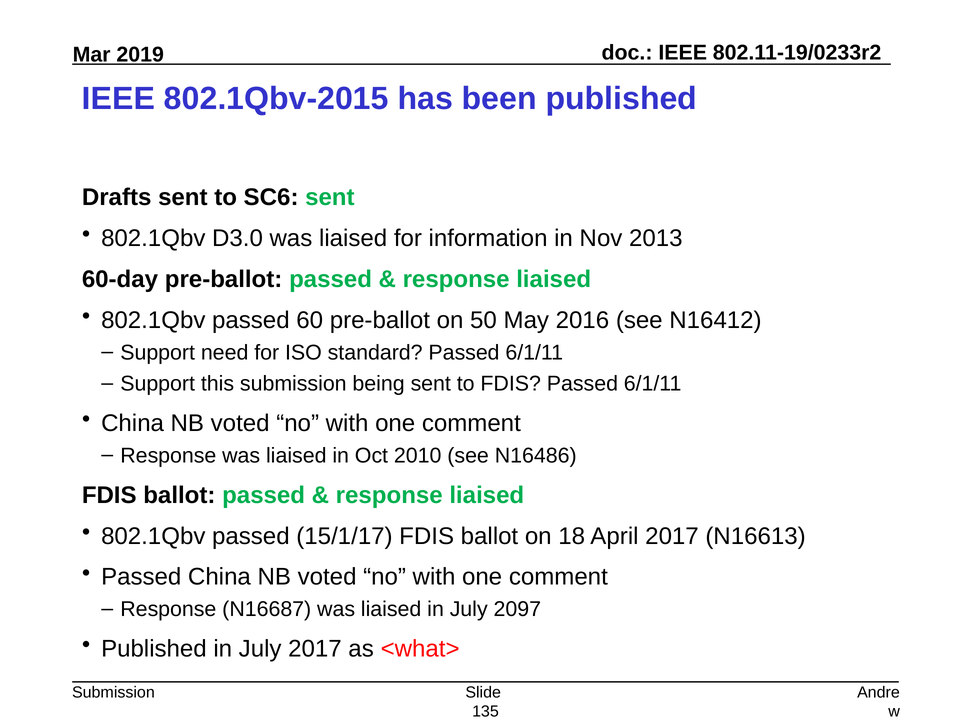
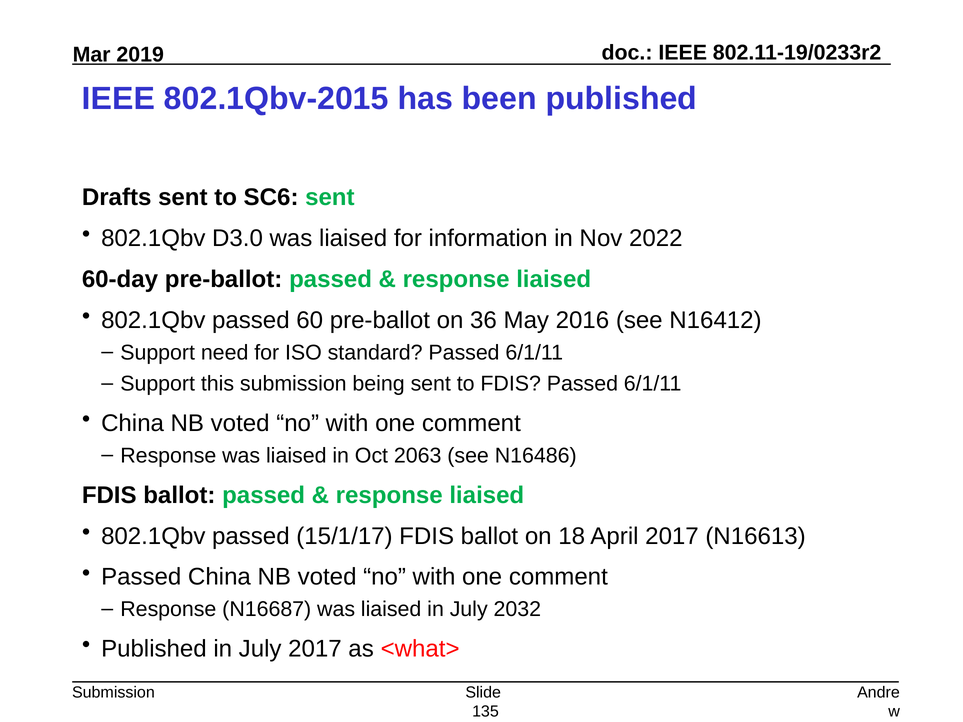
2013: 2013 -> 2022 (656, 238)
50: 50 -> 36 (483, 320)
2010: 2010 -> 2063 (418, 456)
2097: 2097 -> 2032 (517, 610)
